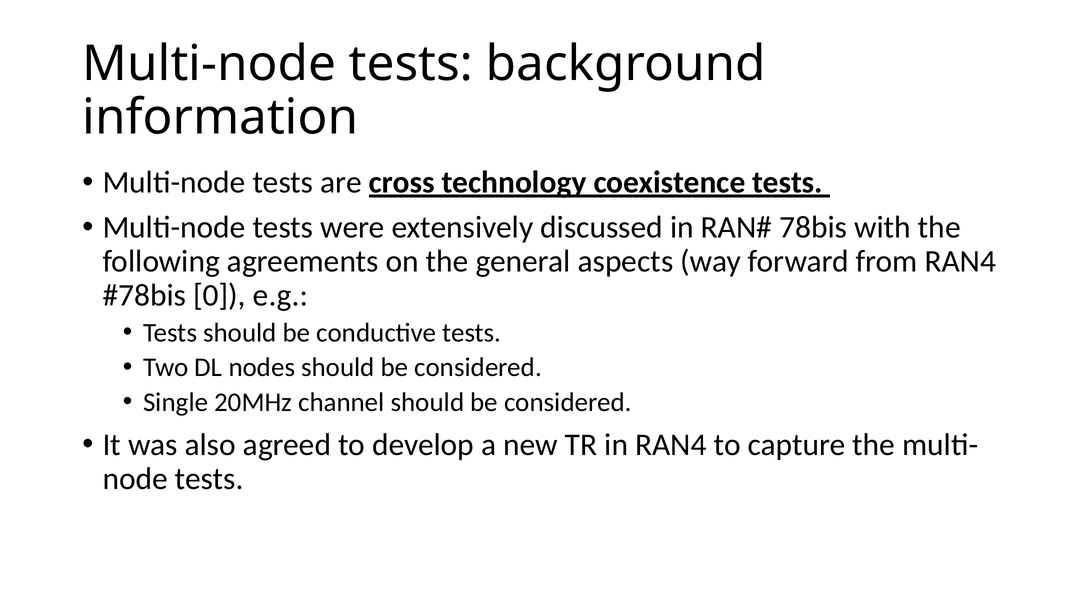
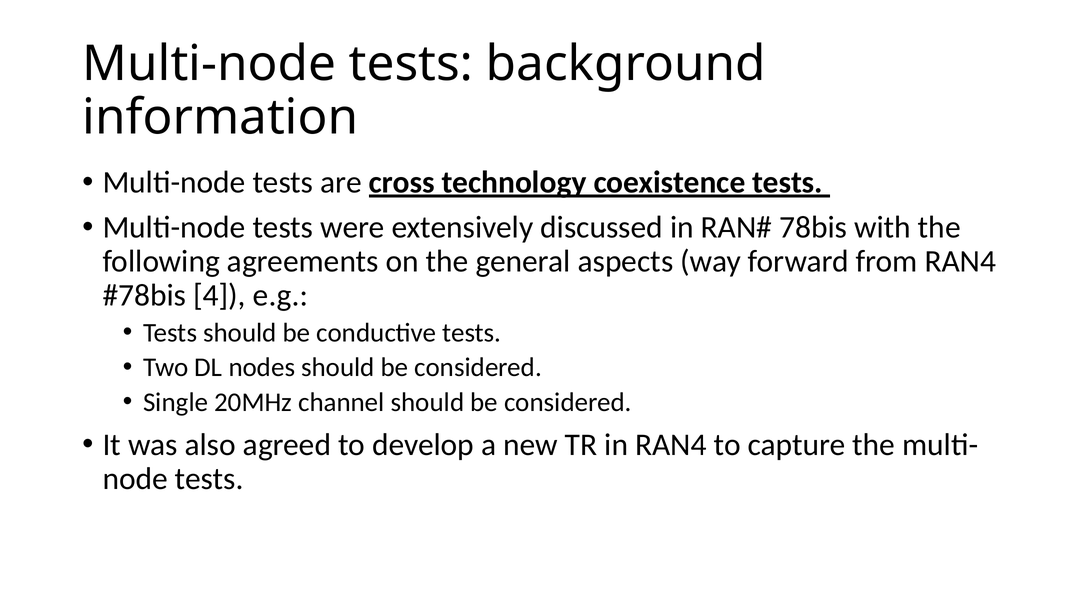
0: 0 -> 4 (219, 296)
